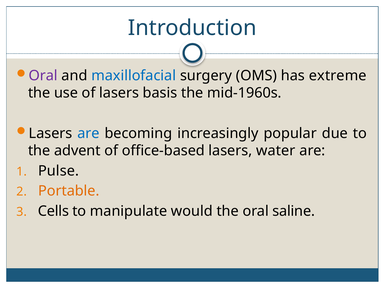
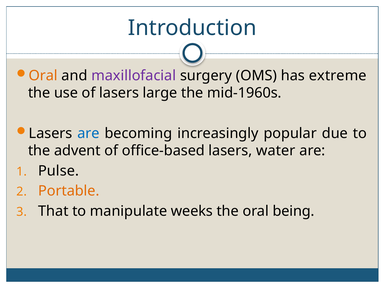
Oral colour: purple -> orange (43, 76)
maxillofacial colour: blue -> purple (134, 76)
basis: basis -> large (160, 93)
Cells: Cells -> That (53, 212)
would: would -> weeks (192, 212)
saline: saline -> being (294, 212)
